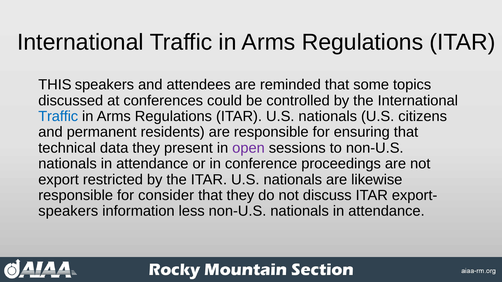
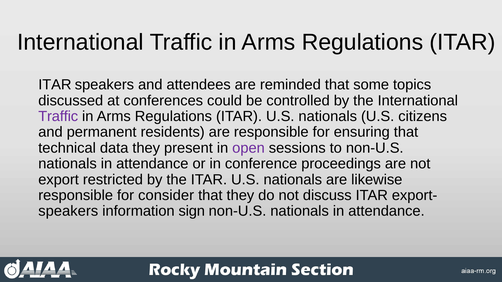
THIS: THIS -> ITAR (55, 85)
Traffic colour: blue -> purple (58, 117)
less: less -> sign (192, 211)
